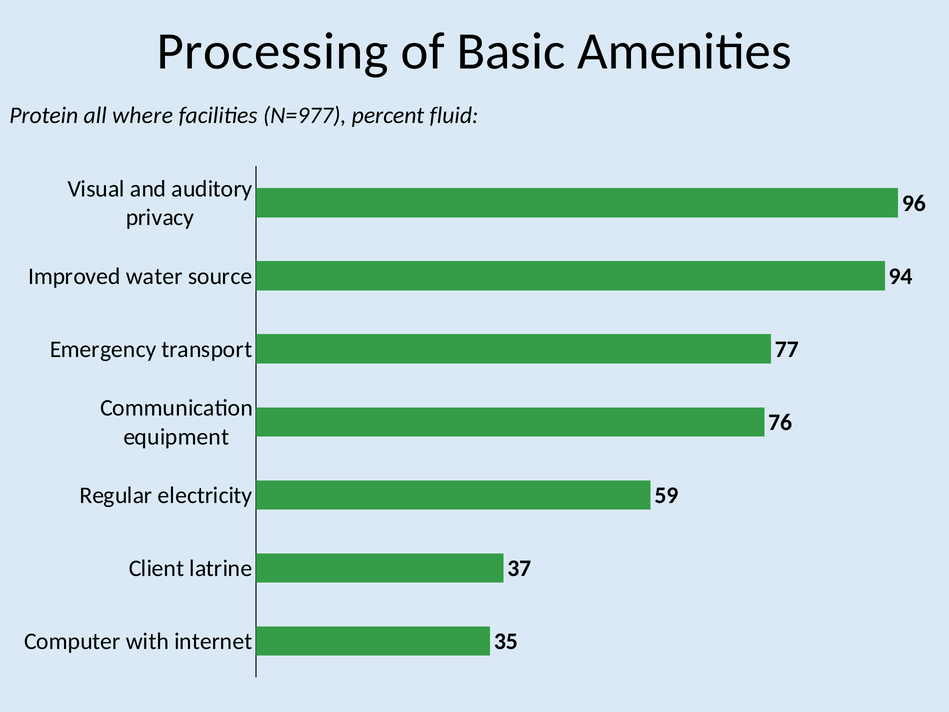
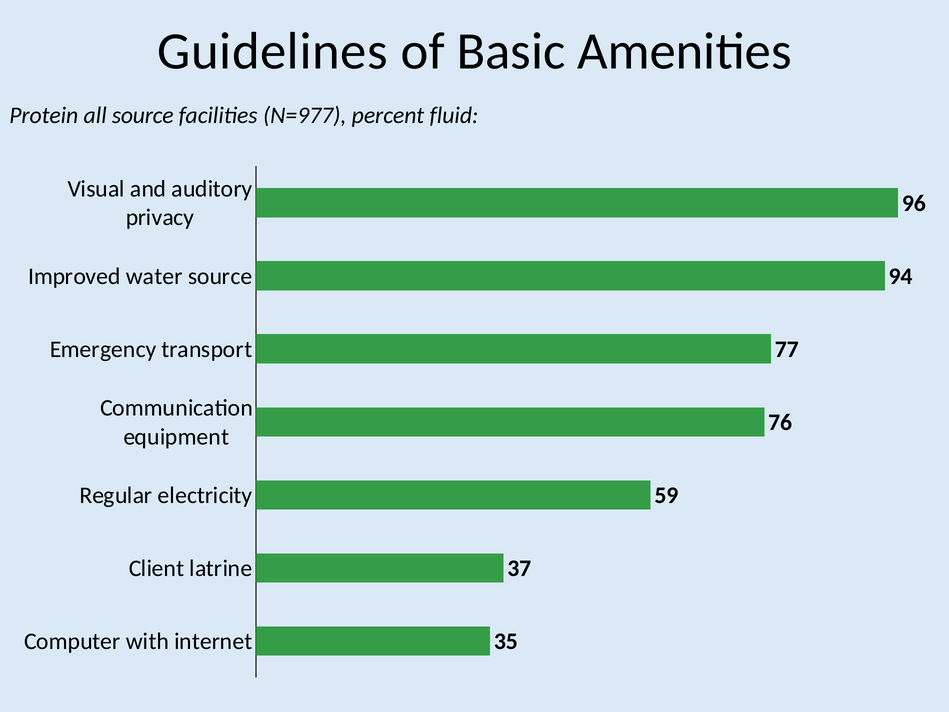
Processing: Processing -> Guidelines (273, 51)
all where: where -> source (143, 115)
